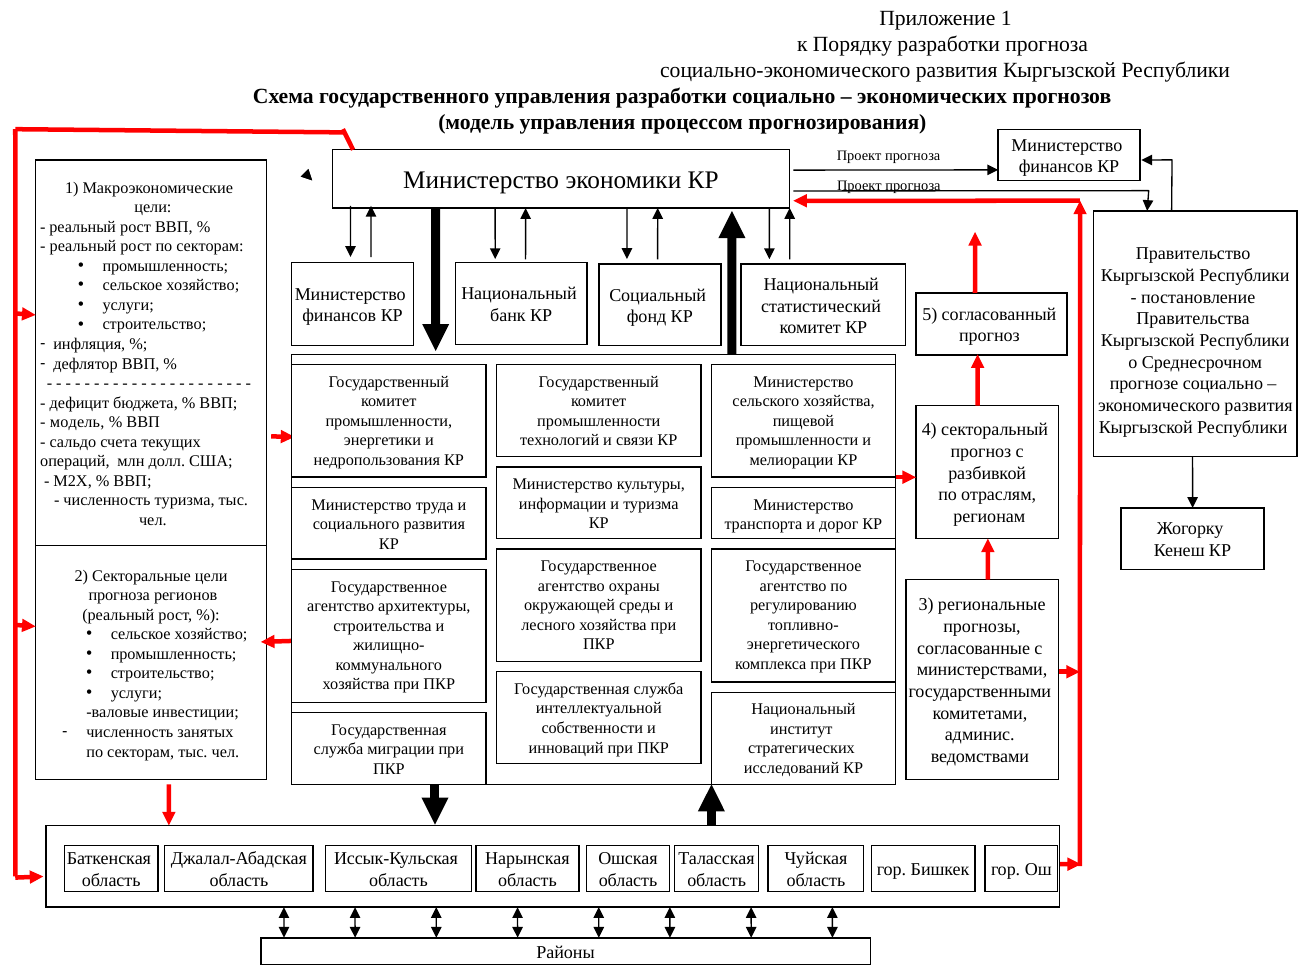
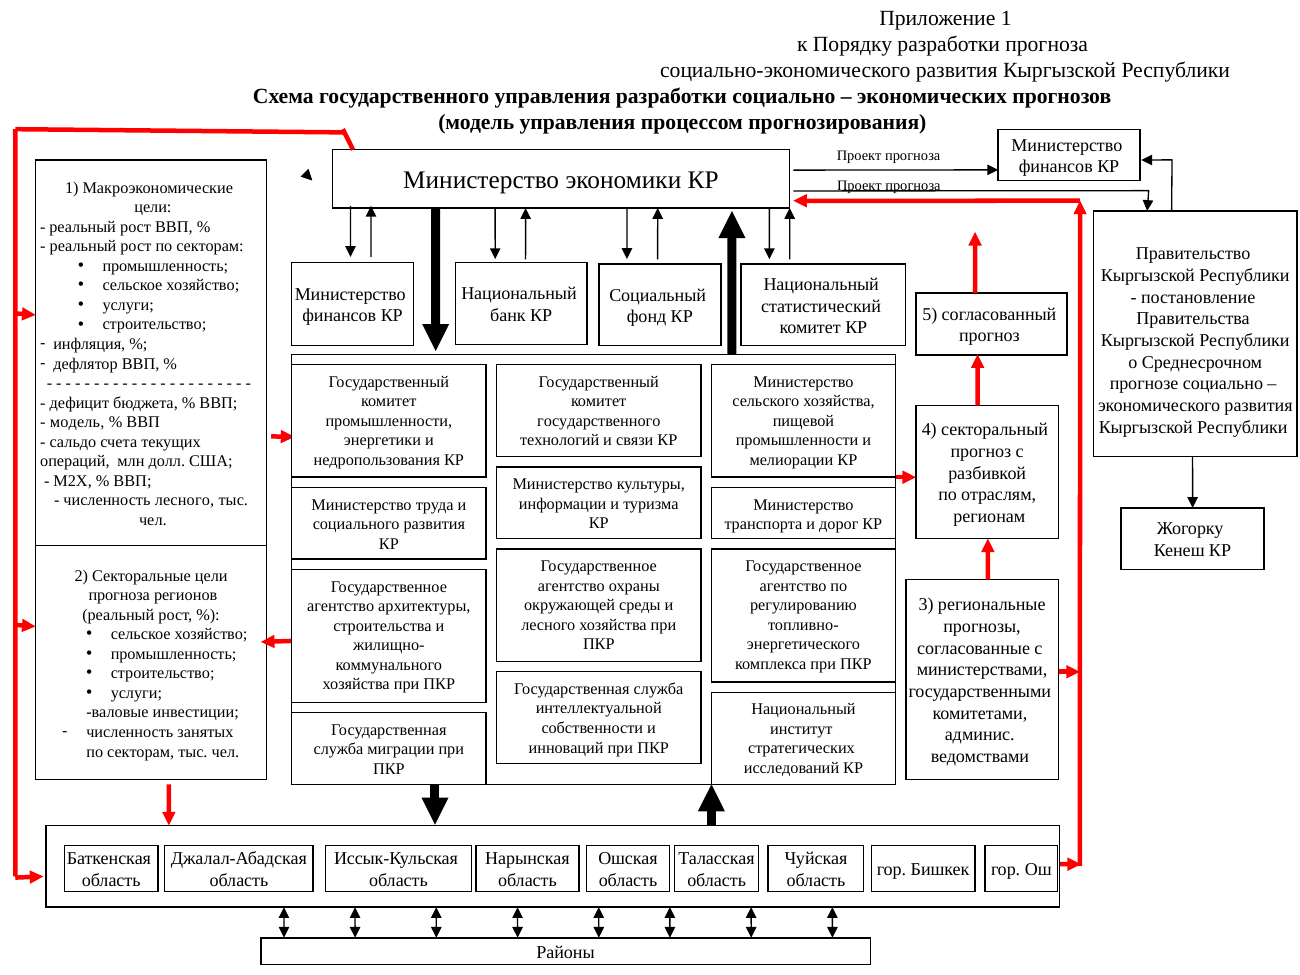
промышленности: промышленности -> государственного (599, 421)
численность туризма: туризма -> лесного (185, 501)
